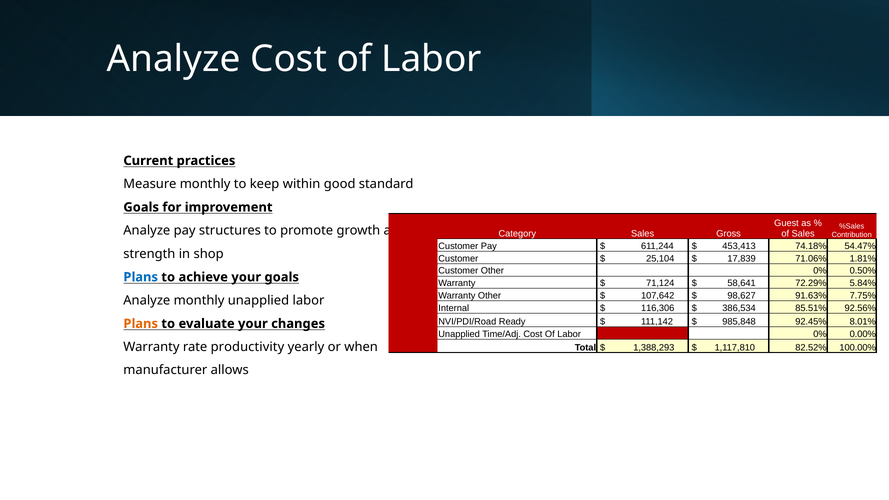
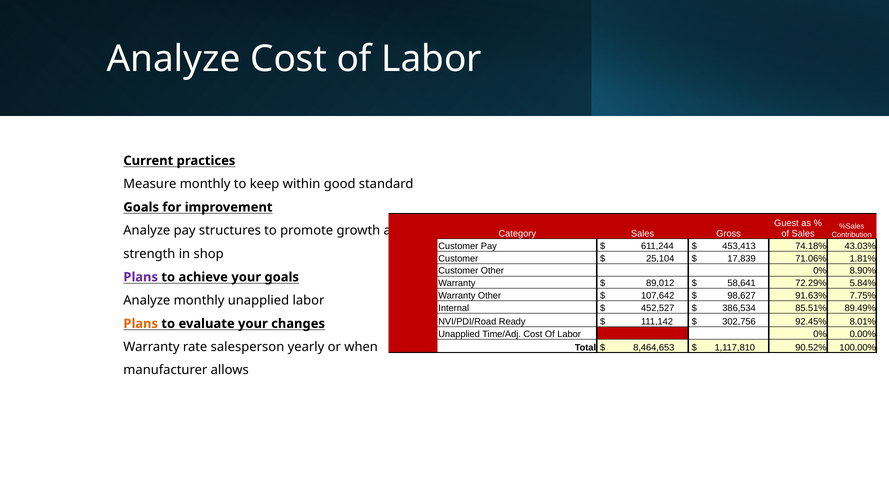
54.47%: 54.47% -> 43.03% (860, 246)
0.50%: 0.50% -> 8.90% (863, 271)
Plans colour: blue -> purple (141, 277)
71,124: 71,124 -> 89,012 (660, 283)
116,306: 116,306 -> 452,527 (658, 308)
92.56%: 92.56% -> 89.49% (860, 308)
985,848: 985,848 -> 302,756 (739, 322)
1,388,293: 1,388,293 -> 8,464,653 (654, 348)
82.52%: 82.52% -> 90.52% (811, 348)
productivity: productivity -> salesperson (247, 347)
